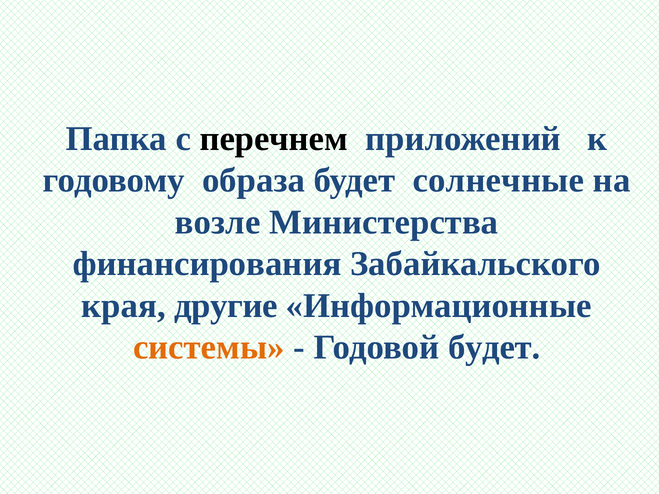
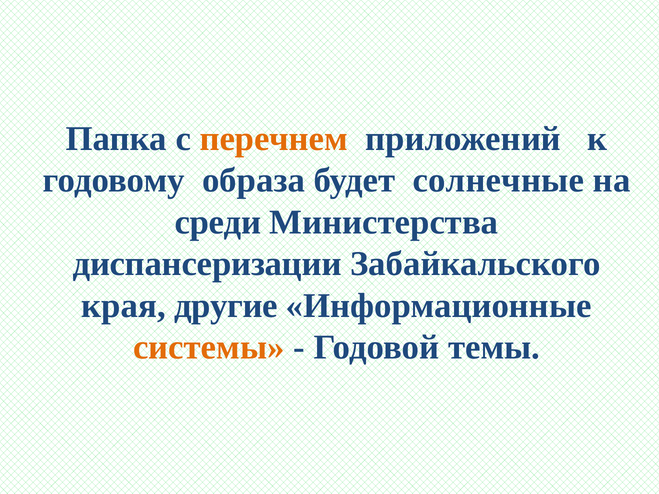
перечнем colour: black -> orange (274, 139)
возле: возле -> среди (218, 222)
финансирования: финансирования -> диспансеризации (207, 264)
Годовой будет: будет -> темы (494, 347)
